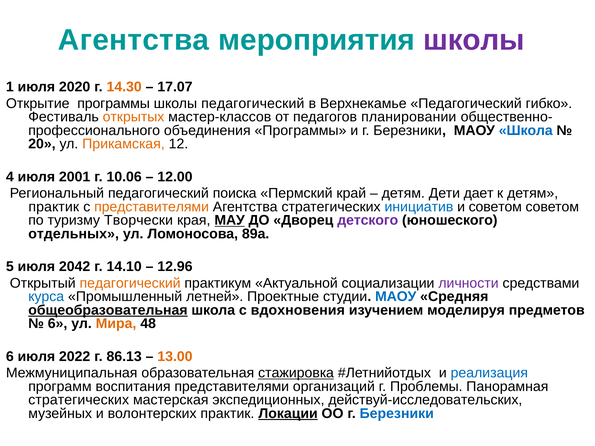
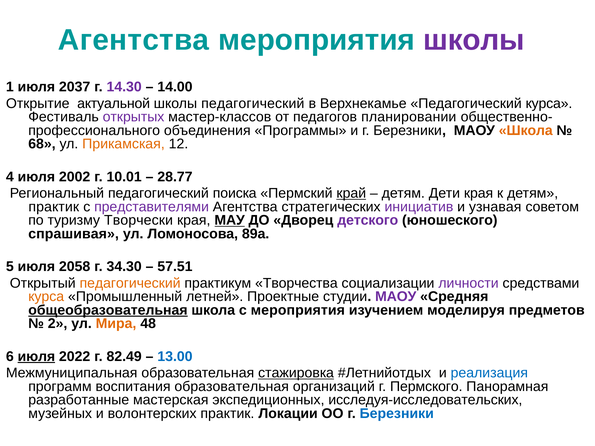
2020: 2020 -> 2037 (75, 87)
14.30 colour: orange -> purple (124, 87)
17.07: 17.07 -> 14.00 (175, 87)
Открытие программы: программы -> актуальной (114, 103)
Педагогический гибко: гибко -> курса (549, 103)
открытых colour: orange -> purple (134, 117)
Школа colour: blue -> orange (526, 130)
20: 20 -> 68 (42, 144)
2001: 2001 -> 2002 (75, 177)
10.06: 10.06 -> 10.01 (124, 177)
12.00: 12.00 -> 28.77 (175, 177)
край underline: none -> present (351, 193)
Дети дает: дает -> края (479, 193)
представителями colour: orange -> purple (152, 207)
инициатив colour: blue -> purple (419, 207)
и советом: советом -> узнавая (495, 207)
отдельных: отдельных -> спрашивая (74, 234)
2042: 2042 -> 2058 (75, 267)
14.10: 14.10 -> 34.30 (124, 267)
12.96: 12.96 -> 57.51 (175, 267)
Актуальной: Актуальной -> Творчества (296, 283)
курса colour: blue -> orange (46, 297)
МАОУ colour: blue -> purple (396, 297)
с вдохновения: вдохновения -> мероприятия (298, 310)
6: 6 -> 2 (58, 324)
июля underline: none -> present (36, 357)
86.13: 86.13 -> 82.49 (124, 357)
13.00 colour: orange -> blue (175, 357)
воспитания представителями: представителями -> образовательная (232, 387)
Проблемы: Проблемы -> Пермского (426, 387)
стратегических: стратегических -> разработанные (79, 400)
действуй-исследовательских: действуй-исследовательских -> исследуя-исследовательских (425, 400)
Локации underline: present -> none (288, 414)
